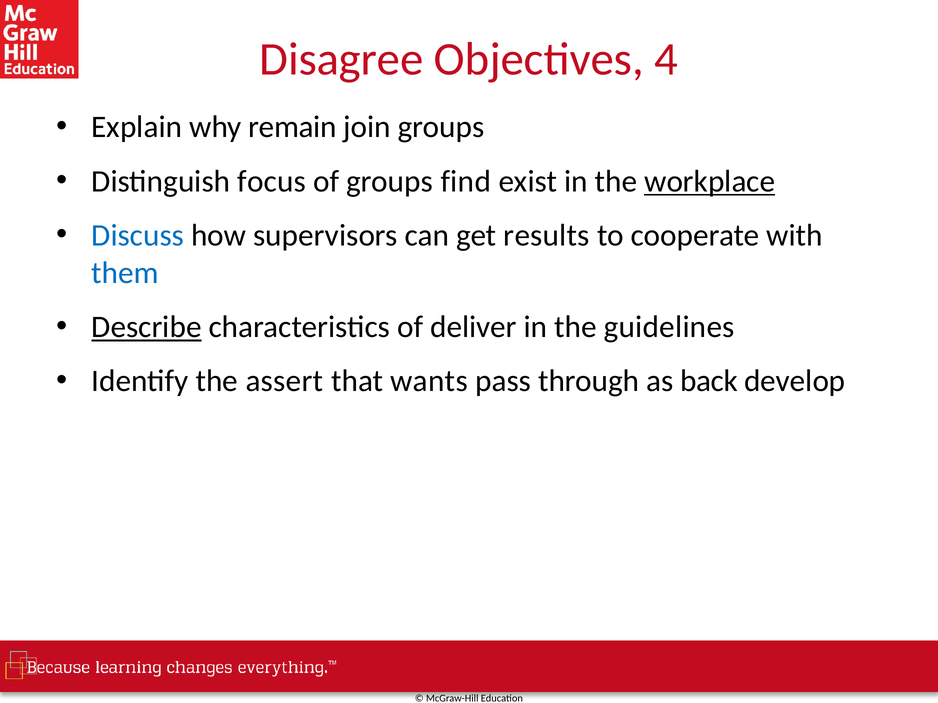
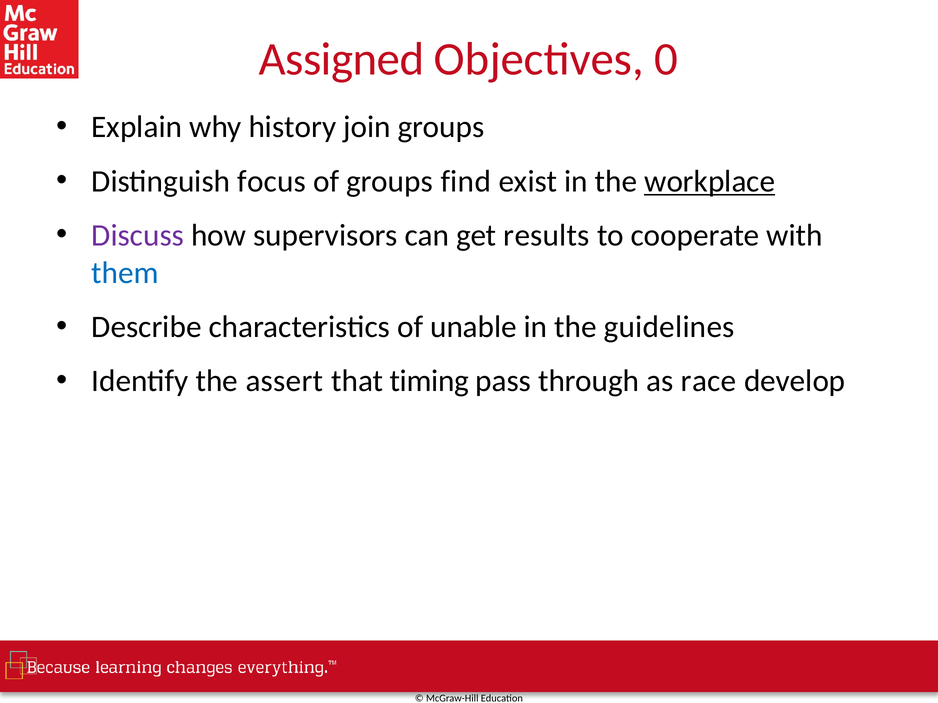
Disagree: Disagree -> Assigned (342, 59)
4: 4 -> 0 (666, 59)
remain: remain -> history (292, 127)
Discuss colour: blue -> purple (138, 236)
Describe underline: present -> none (146, 327)
deliver: deliver -> unable (473, 327)
wants: wants -> timing (429, 381)
back: back -> race (709, 381)
